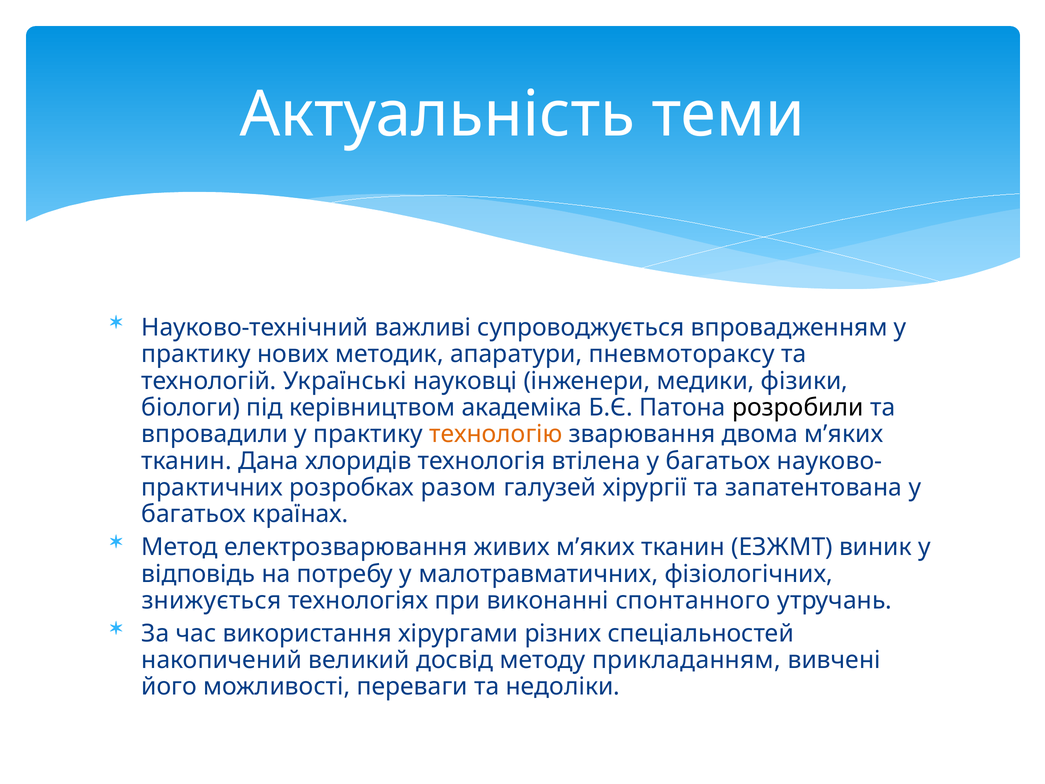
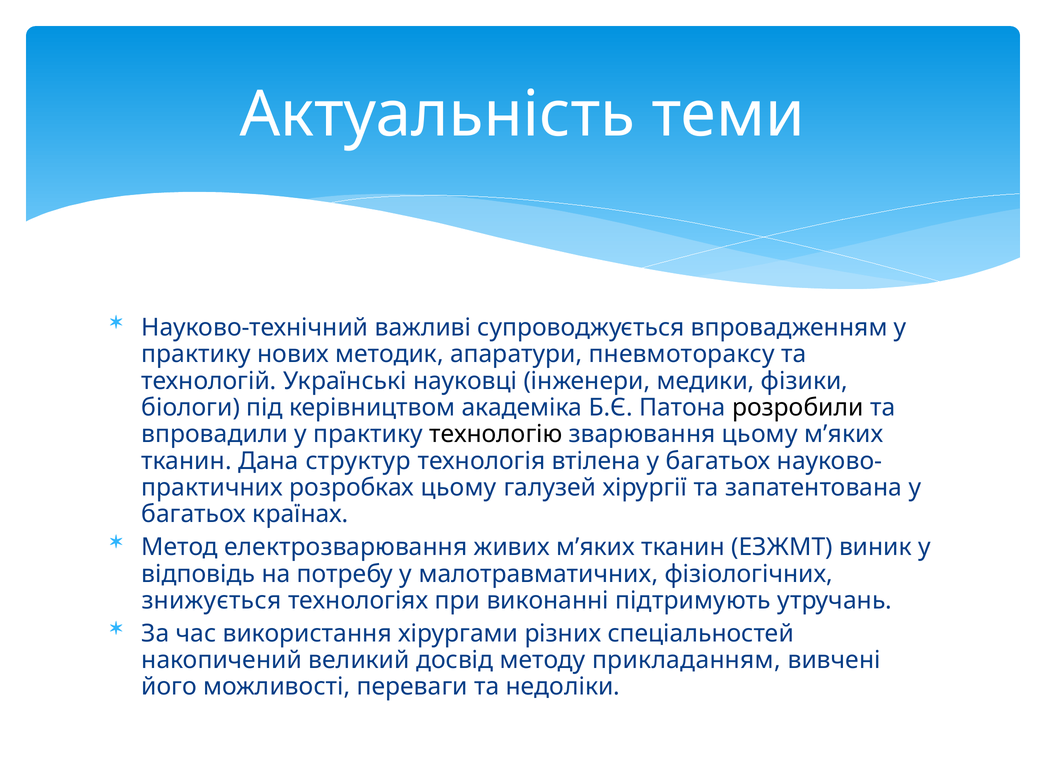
технологію colour: orange -> black (496, 434)
зварювання двома: двома -> цьому (760, 434)
хлоридів: хлоридів -> структур (358, 461)
розробках разом: разом -> цьому (459, 487)
спонтанного: спонтанного -> підтримують (693, 600)
